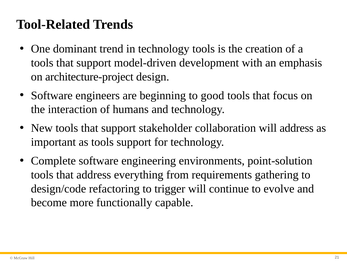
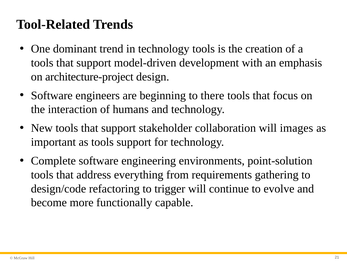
good: good -> there (212, 95)
will address: address -> images (297, 128)
